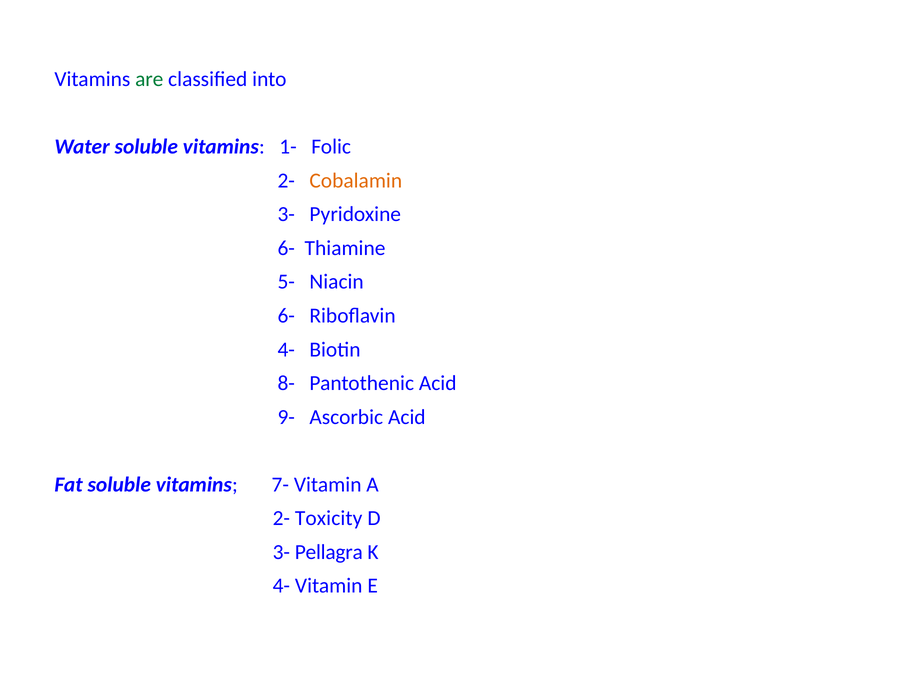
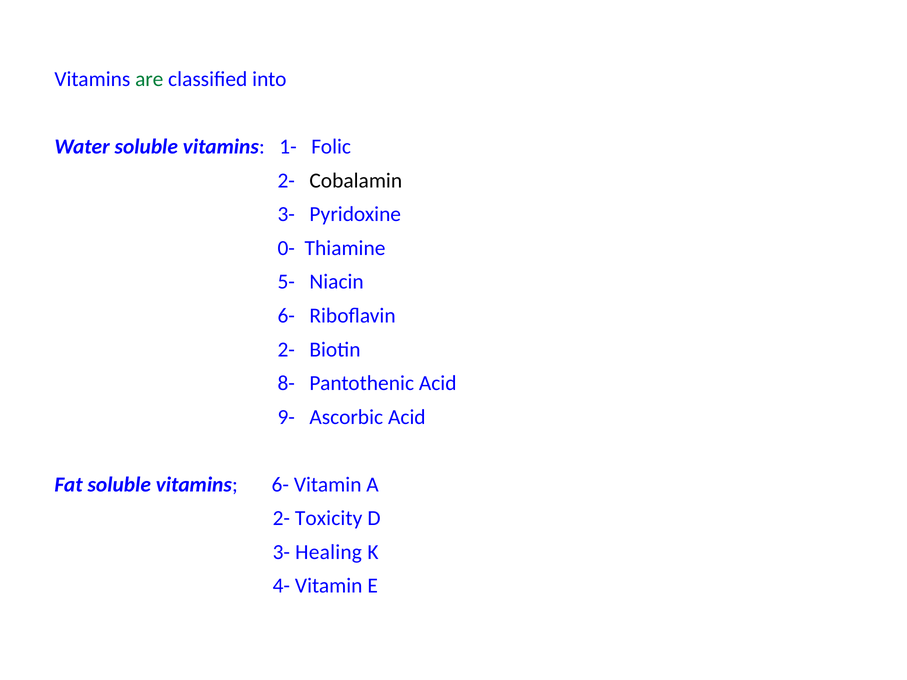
Cobalamin colour: orange -> black (356, 181)
6-: 6- -> 0- (286, 248)
4-: 4- -> 2- (286, 350)
vitamins 7-: 7- -> 6- (280, 485)
Pellagra: Pellagra -> Healing (329, 552)
